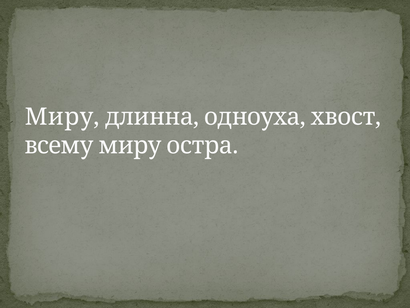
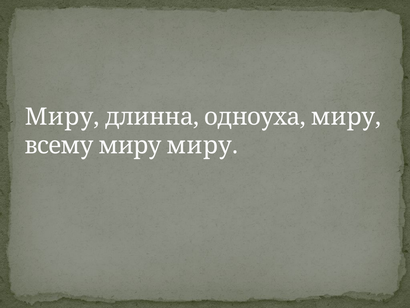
одноуха хвост: хвост -> миру (346, 117)
миру остра: остра -> миру (202, 146)
